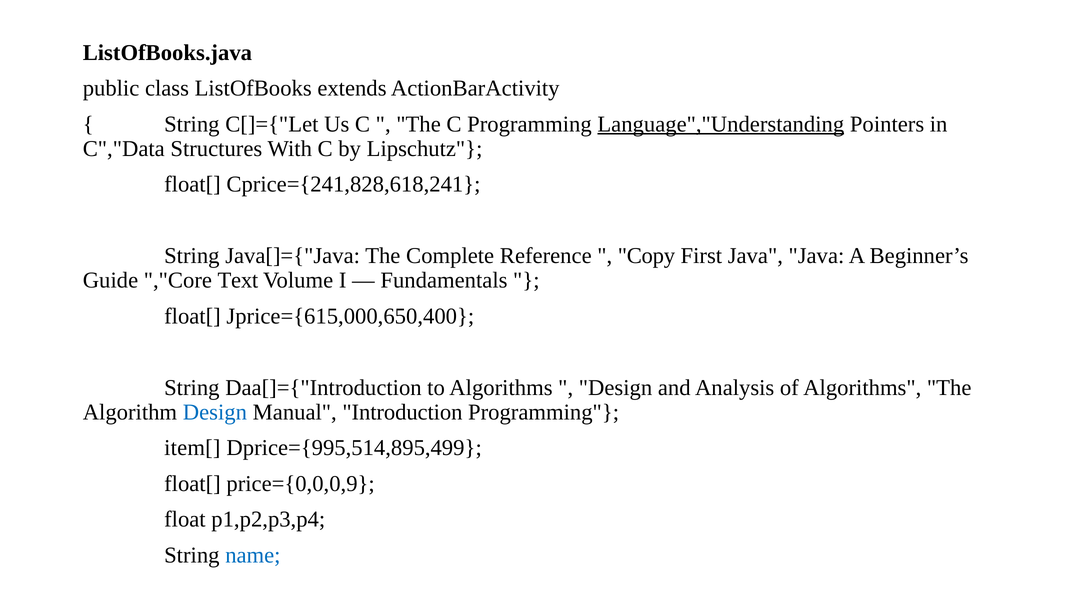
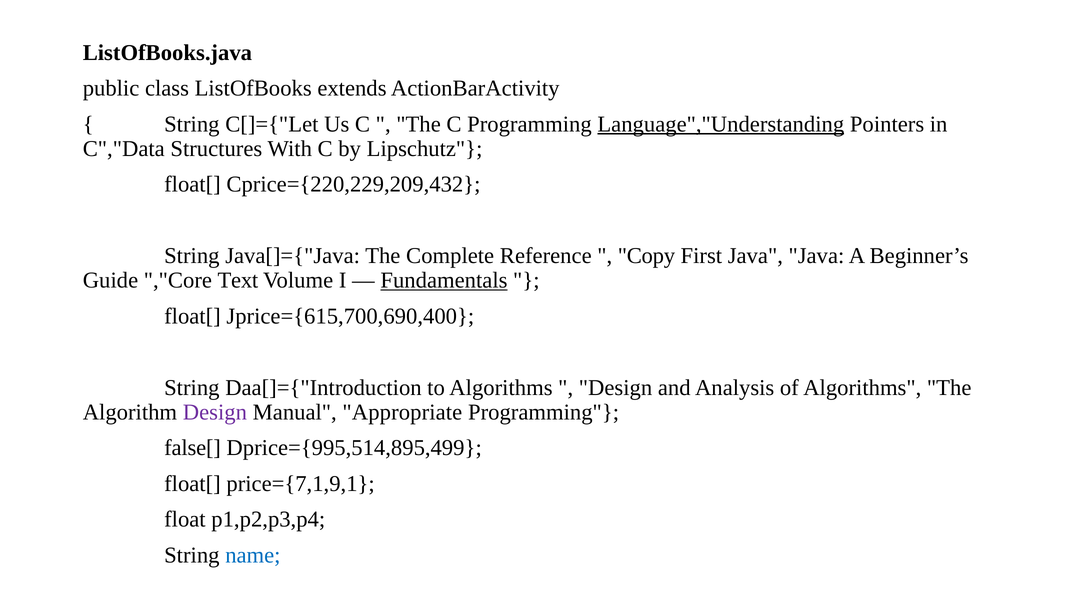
Cprice={241,828,618,241: Cprice={241,828,618,241 -> Cprice={220,229,209,432 (353, 184)
Fundamentals underline: none -> present (444, 280)
Jprice={615,000,650,400: Jprice={615,000,650,400 -> Jprice={615,700,690,400 (350, 316)
Design colour: blue -> purple (215, 412)
Introduction: Introduction -> Appropriate (402, 412)
item[: item[ -> false[ (193, 448)
price={0,0,0,9: price={0,0,0,9 -> price={7,1,9,1 (301, 483)
